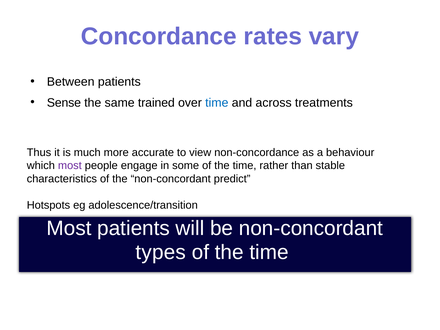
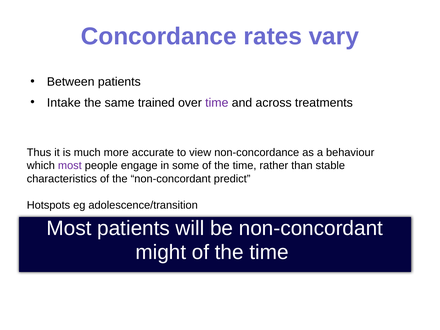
Sense: Sense -> Intake (64, 103)
time colour: blue -> purple (217, 103)
types: types -> might (161, 252)
